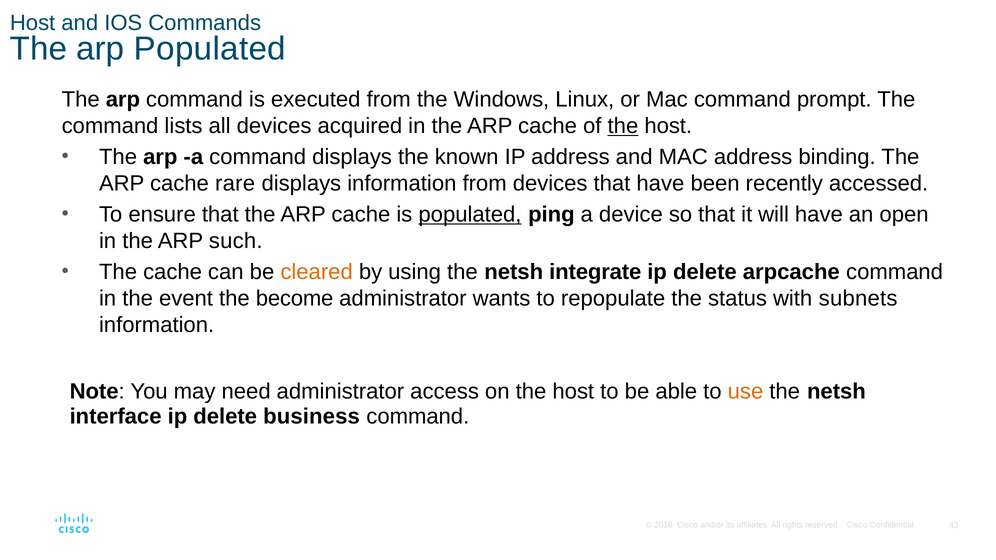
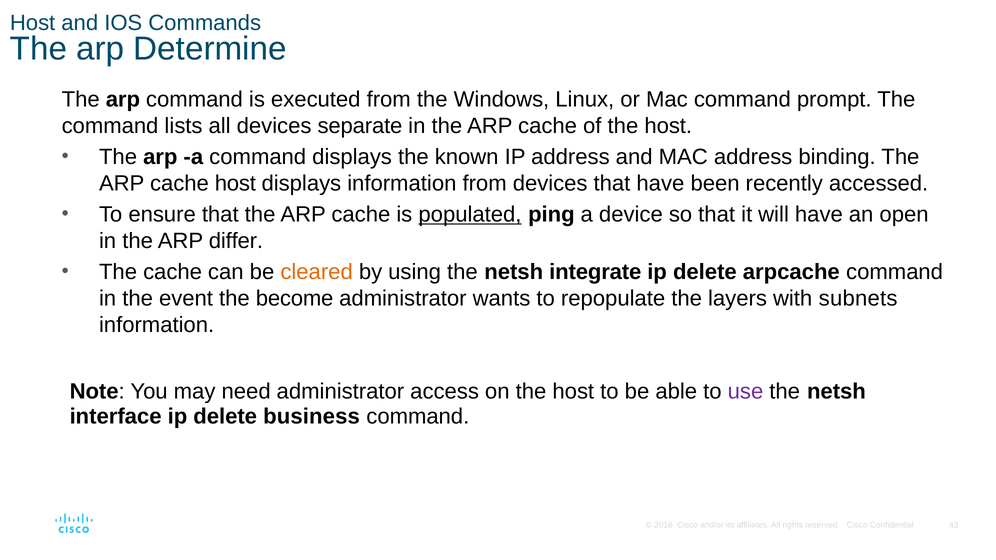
arp Populated: Populated -> Determine (210, 49)
acquired: acquired -> separate (360, 126)
the underline: present -> none (623, 126)
cache rare: rare -> host (235, 184)
such: such -> differ (236, 241)
status: status -> layers (738, 299)
use colour: orange -> purple (745, 392)
